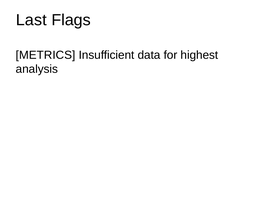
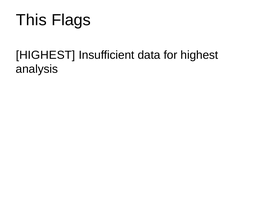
Last: Last -> This (31, 20)
METRICS: METRICS -> HIGHEST (46, 55)
